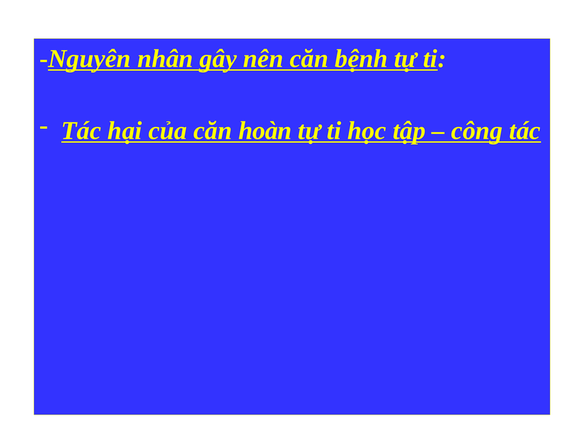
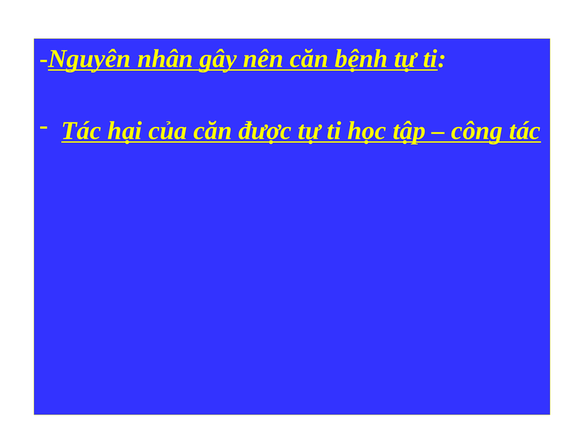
hoàn: hoàn -> được (265, 131)
